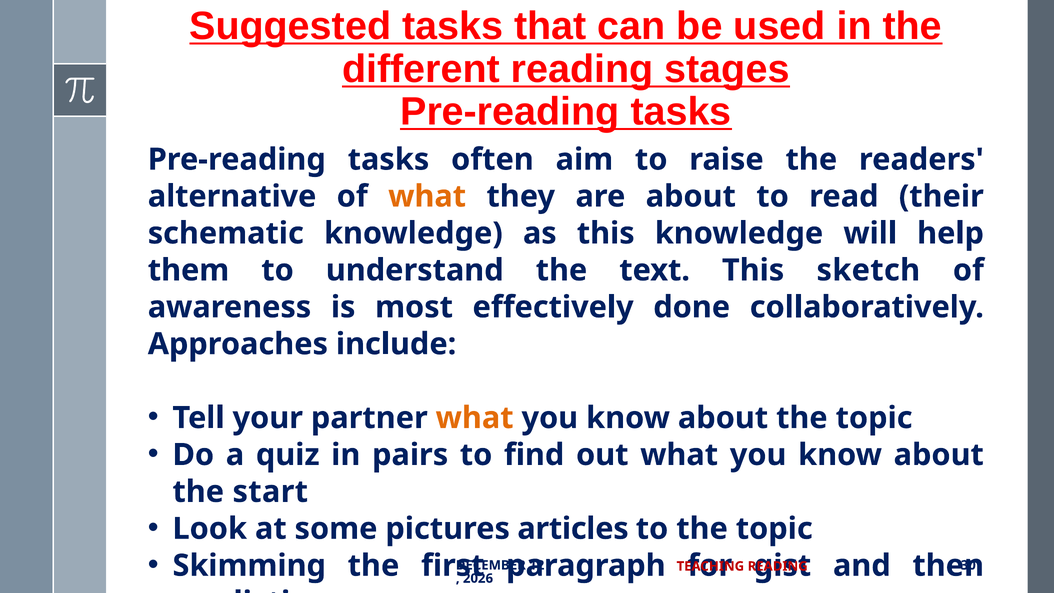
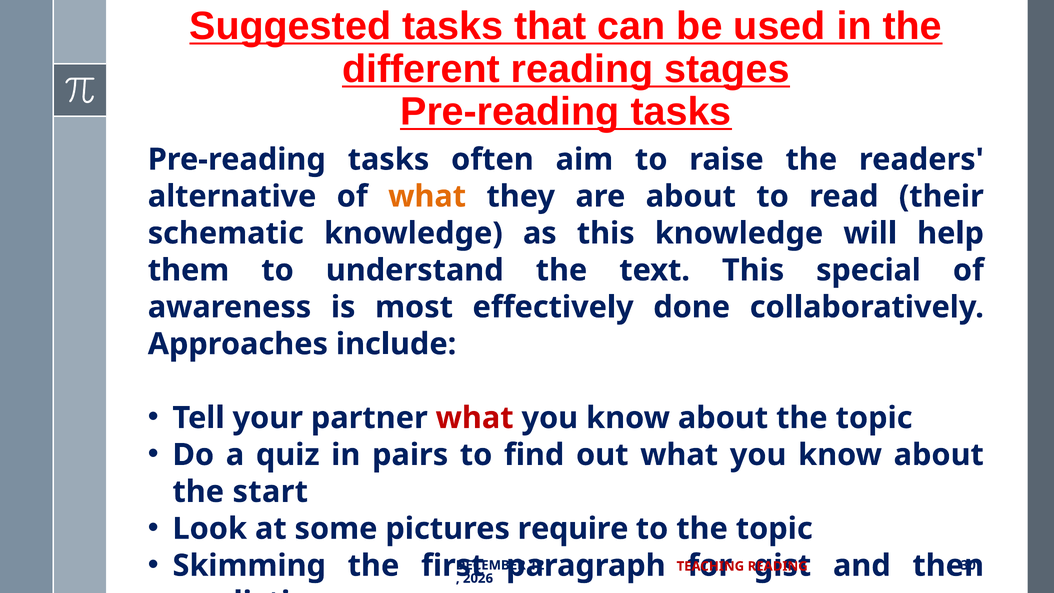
sketch: sketch -> special (869, 270)
what colour: orange -> red (475, 418)
articles: articles -> require (573, 529)
